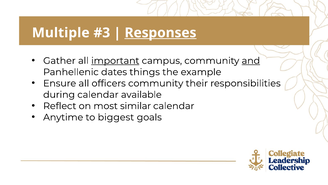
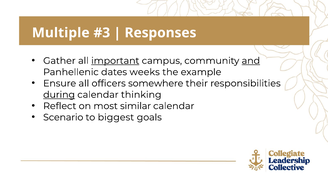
Responses underline: present -> none (161, 33)
things: things -> weeks (145, 72)
officers community: community -> somewhere (156, 83)
during underline: none -> present (59, 94)
available: available -> thinking (141, 94)
Anytime: Anytime -> Scenario (63, 117)
